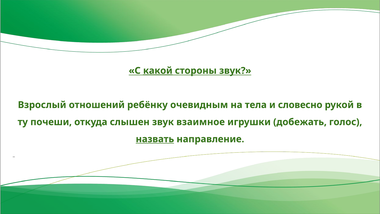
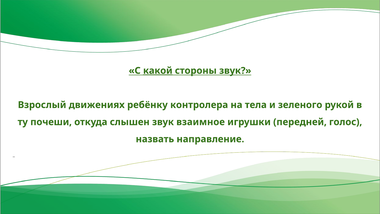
отношений: отношений -> движениях (97, 105)
очевидным: очевидным -> контролера (199, 105)
словесно: словесно -> зеленого (300, 105)
добежать: добежать -> передней (300, 122)
назвать underline: present -> none (155, 139)
